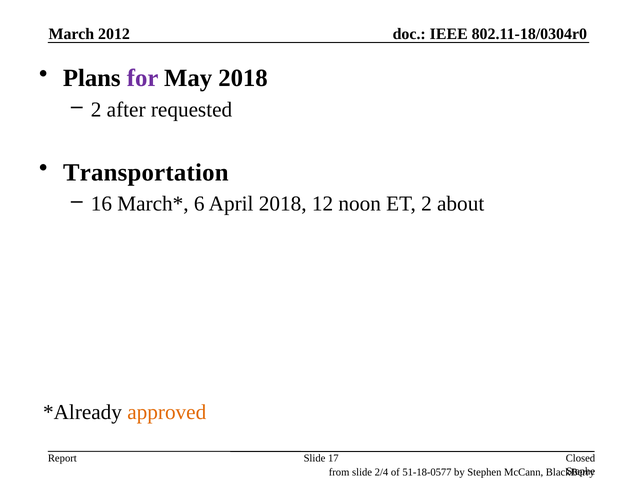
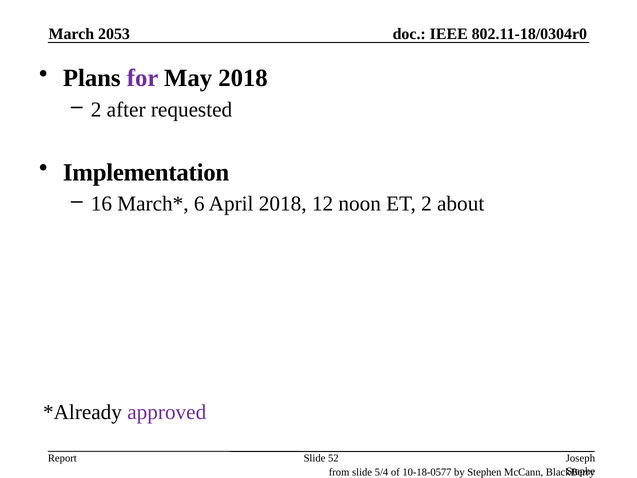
2012: 2012 -> 2053 (114, 34)
Transportation: Transportation -> Implementation (146, 172)
approved colour: orange -> purple (167, 412)
Closed: Closed -> Joseph (580, 458)
17: 17 -> 52 (333, 458)
2/4: 2/4 -> 5/4 (382, 472)
51-18-0577: 51-18-0577 -> 10-18-0577 (427, 472)
